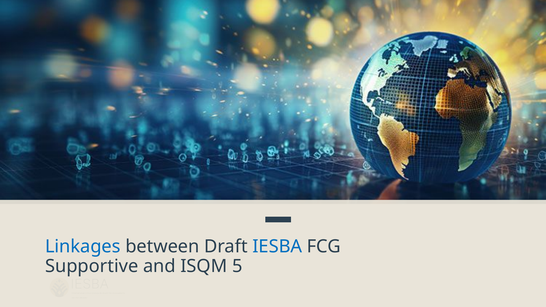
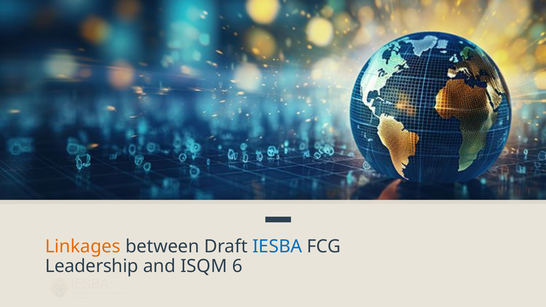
Linkages colour: blue -> orange (83, 246)
Supportive: Supportive -> Leadership (92, 266)
5: 5 -> 6 (237, 266)
